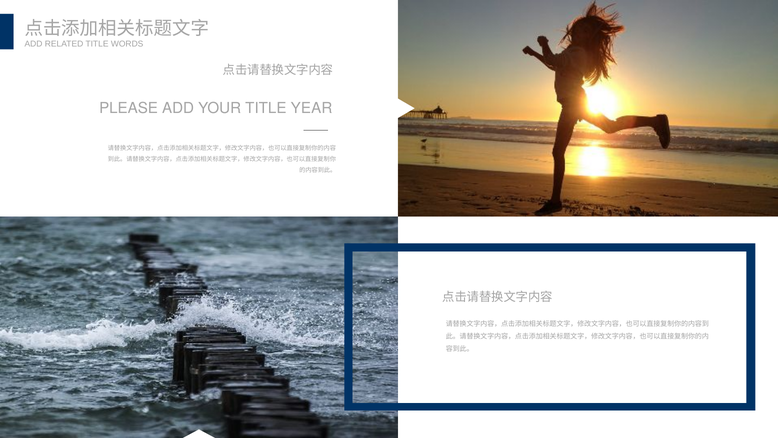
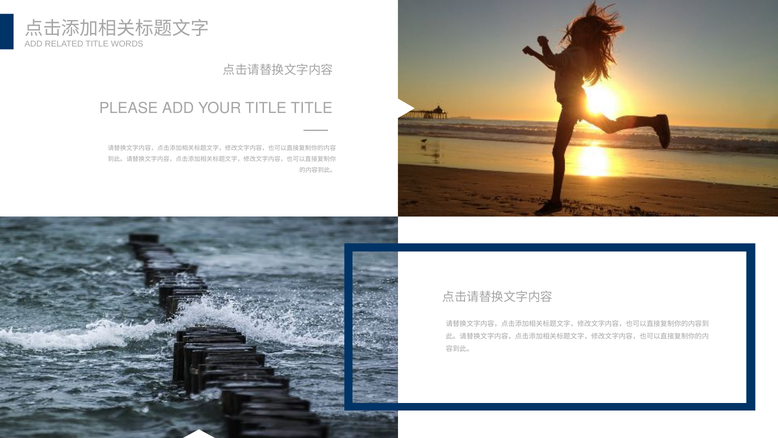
TITLE YEAR: YEAR -> TITLE (312, 108)
